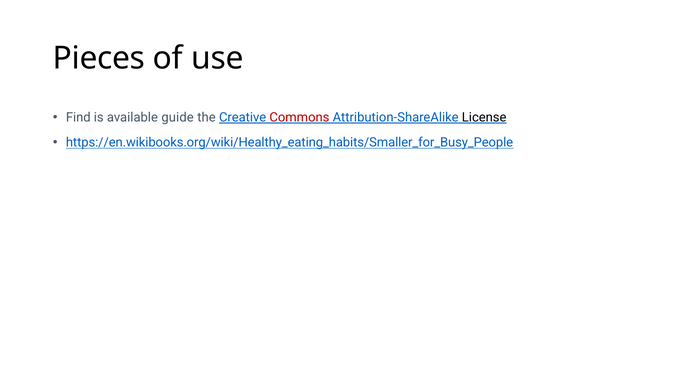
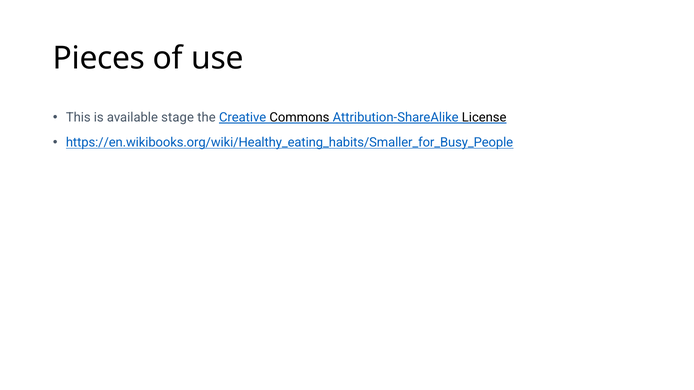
Find: Find -> This (78, 118)
guide: guide -> stage (178, 118)
Commons colour: red -> black (299, 118)
